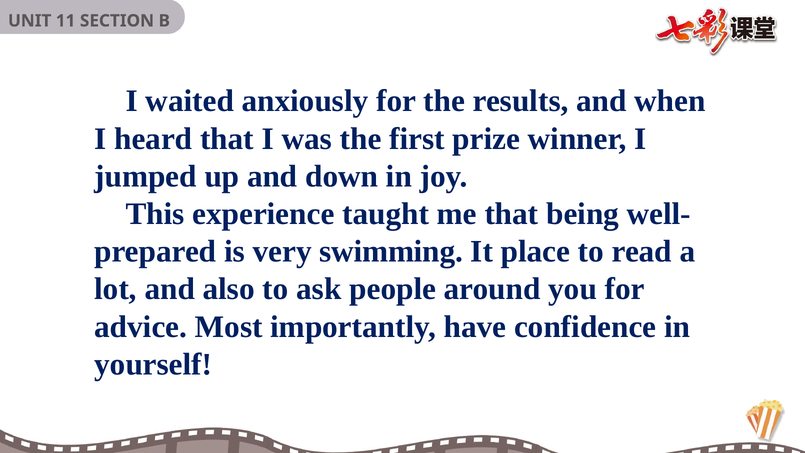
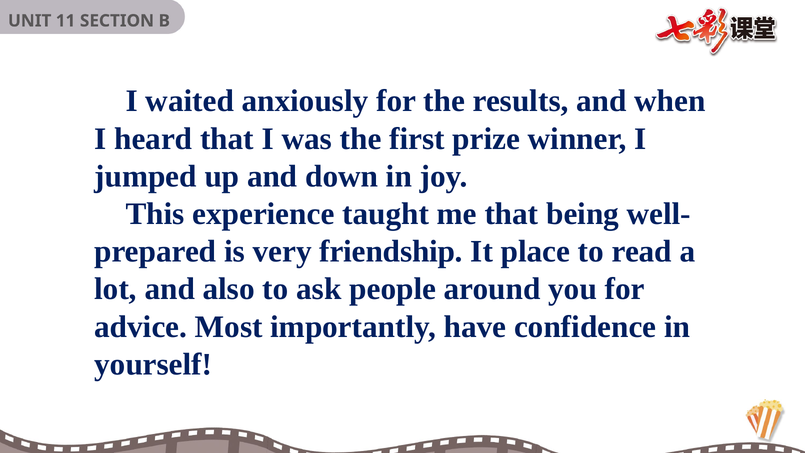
swimming: swimming -> friendship (391, 251)
